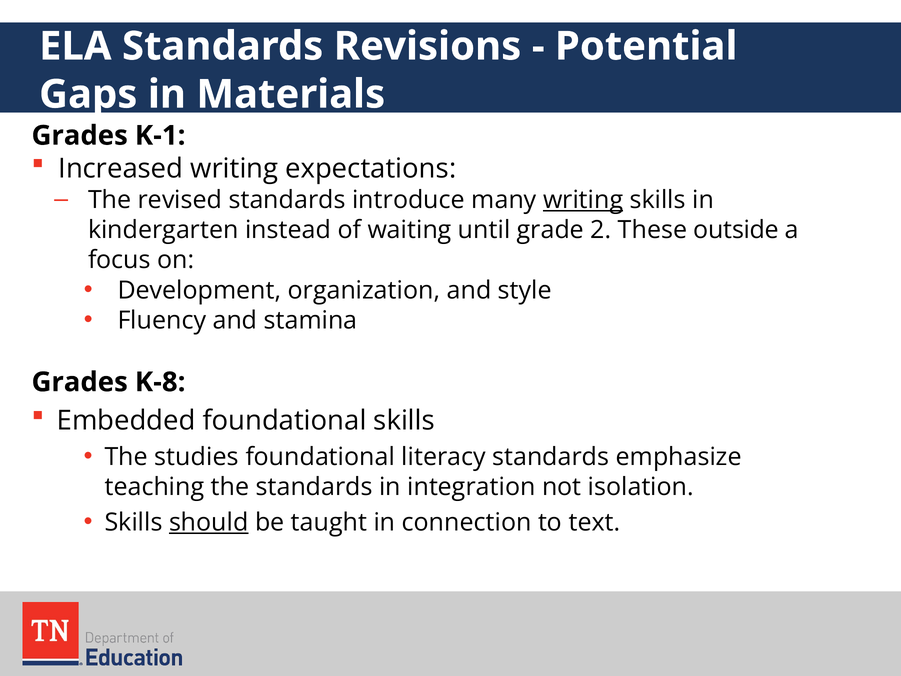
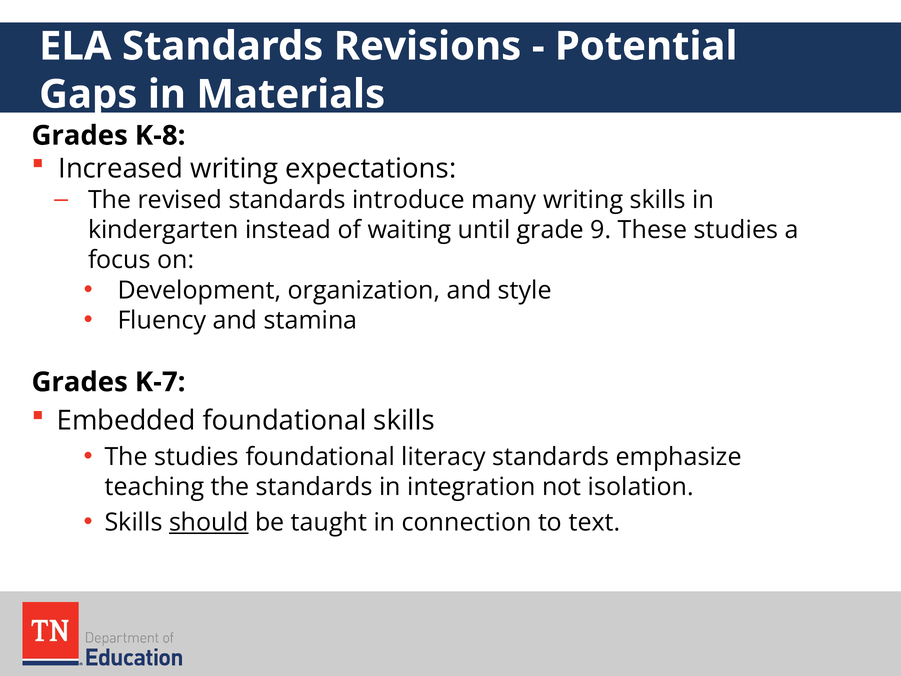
K-1: K-1 -> K-8 (160, 136)
writing underline: present -> none (583, 200)
2: 2 -> 9 (601, 230)
These outside: outside -> studies (736, 230)
K-8: K-8 -> K-7 (160, 382)
